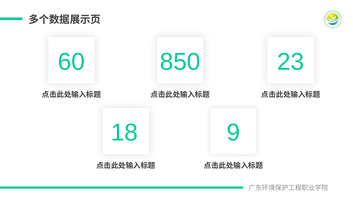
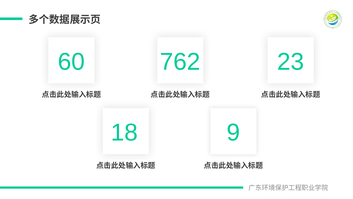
850: 850 -> 762 (180, 62)
